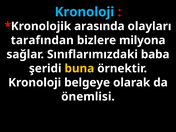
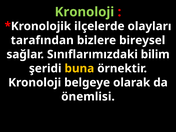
Kronoloji colour: light blue -> light green (84, 12)
arasında: arasında -> ilçelerde (99, 26)
milyona: milyona -> bireysel (142, 40)
baba: baba -> bilim (155, 54)
